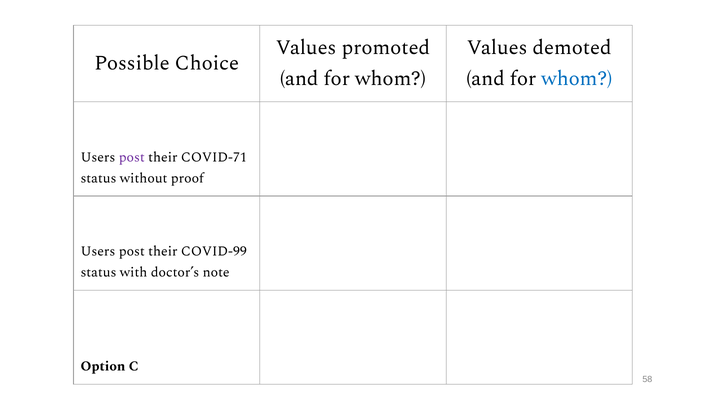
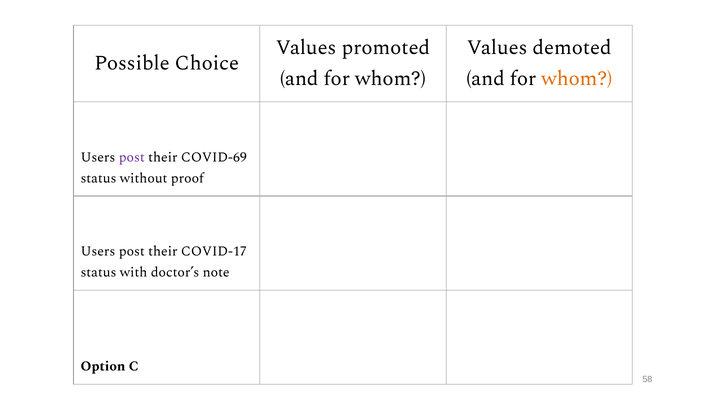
whom colour: blue -> orange (577, 79)
COVID-71: COVID-71 -> COVID-69 (214, 157)
COVID-99: COVID-99 -> COVID-17 (214, 251)
